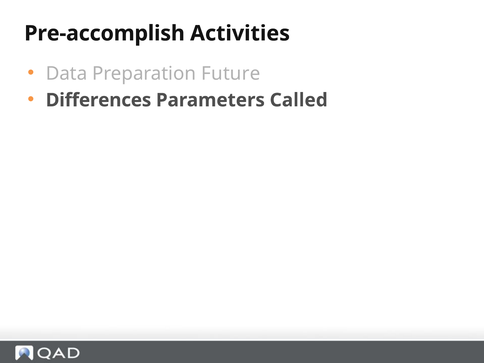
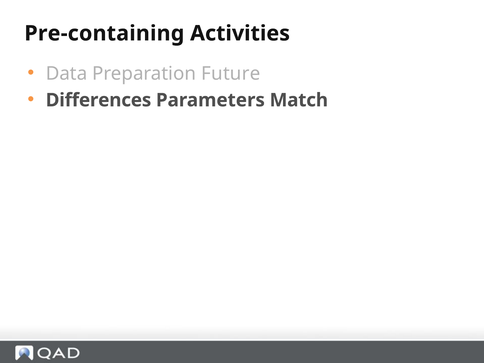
Pre-accomplish: Pre-accomplish -> Pre-containing (104, 33)
Called: Called -> Match (299, 100)
